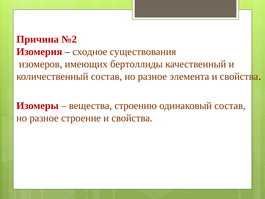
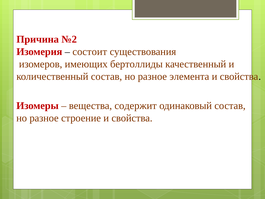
сходное: сходное -> состоит (90, 52)
строению: строению -> содержит (136, 106)
